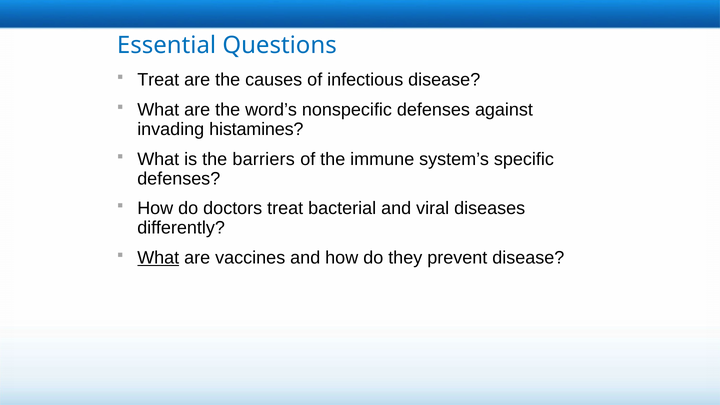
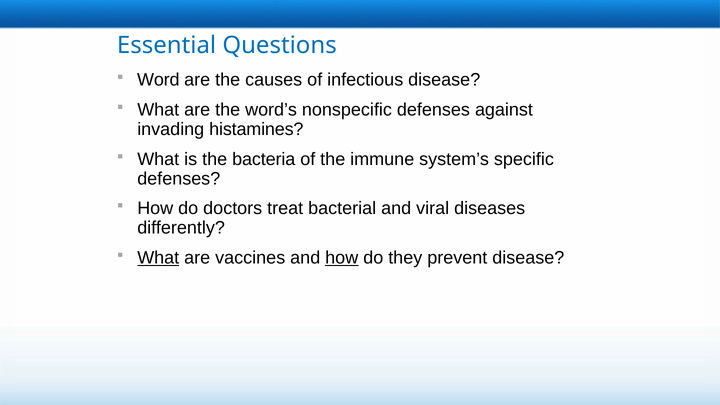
Treat: Treat -> Word (158, 80)
barriers: barriers -> bacteria (264, 159)
how underline: none -> present (342, 258)
